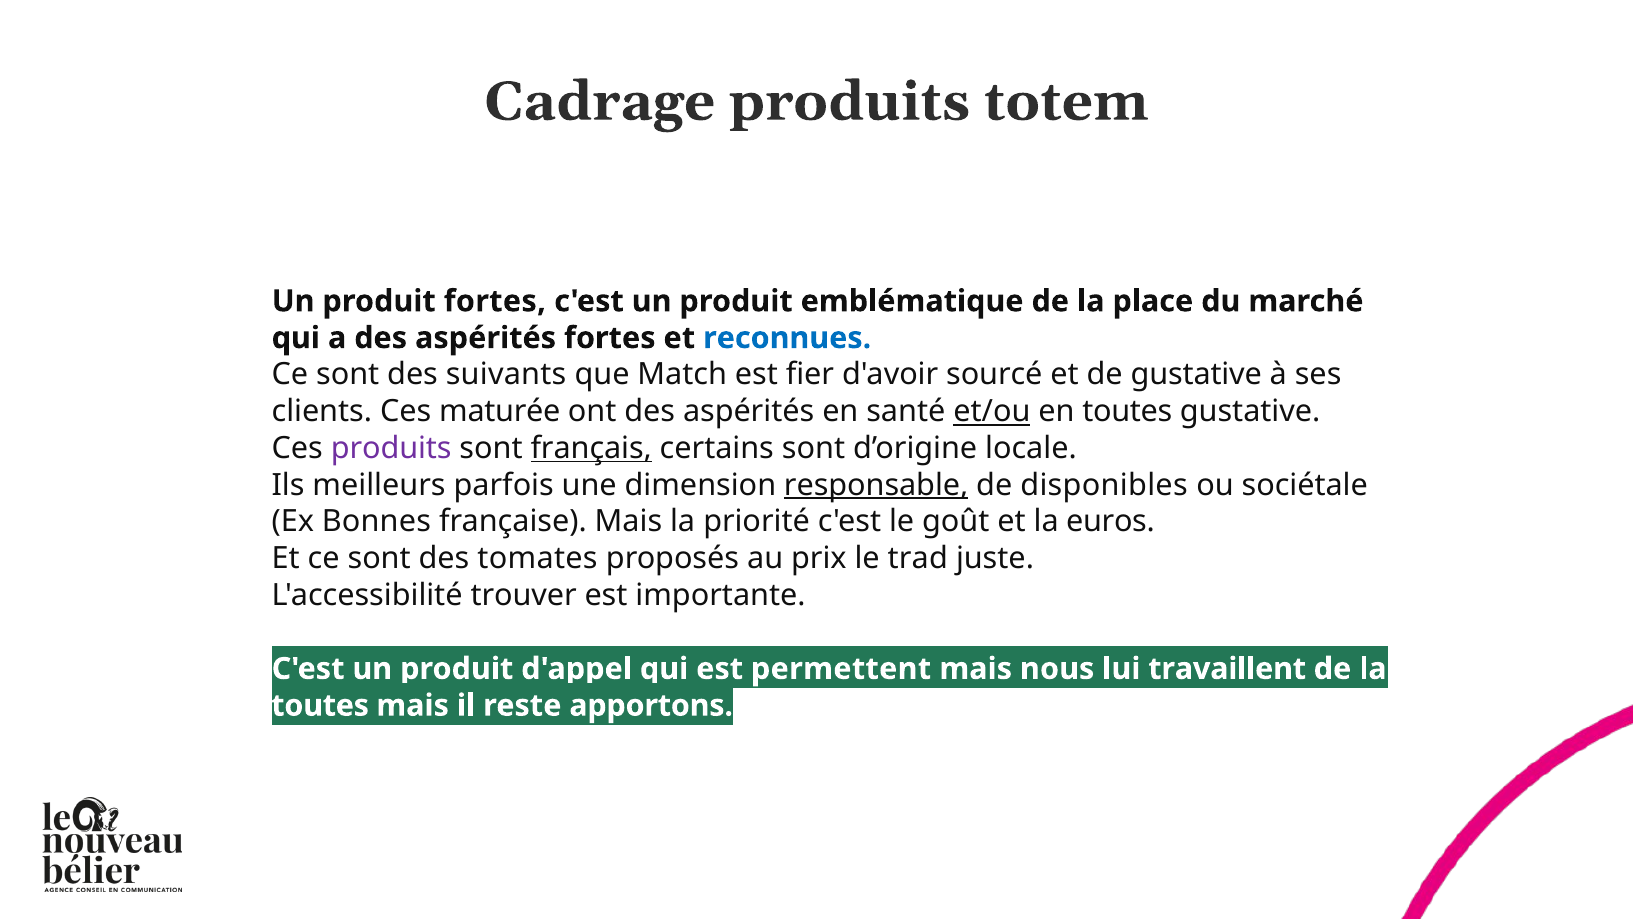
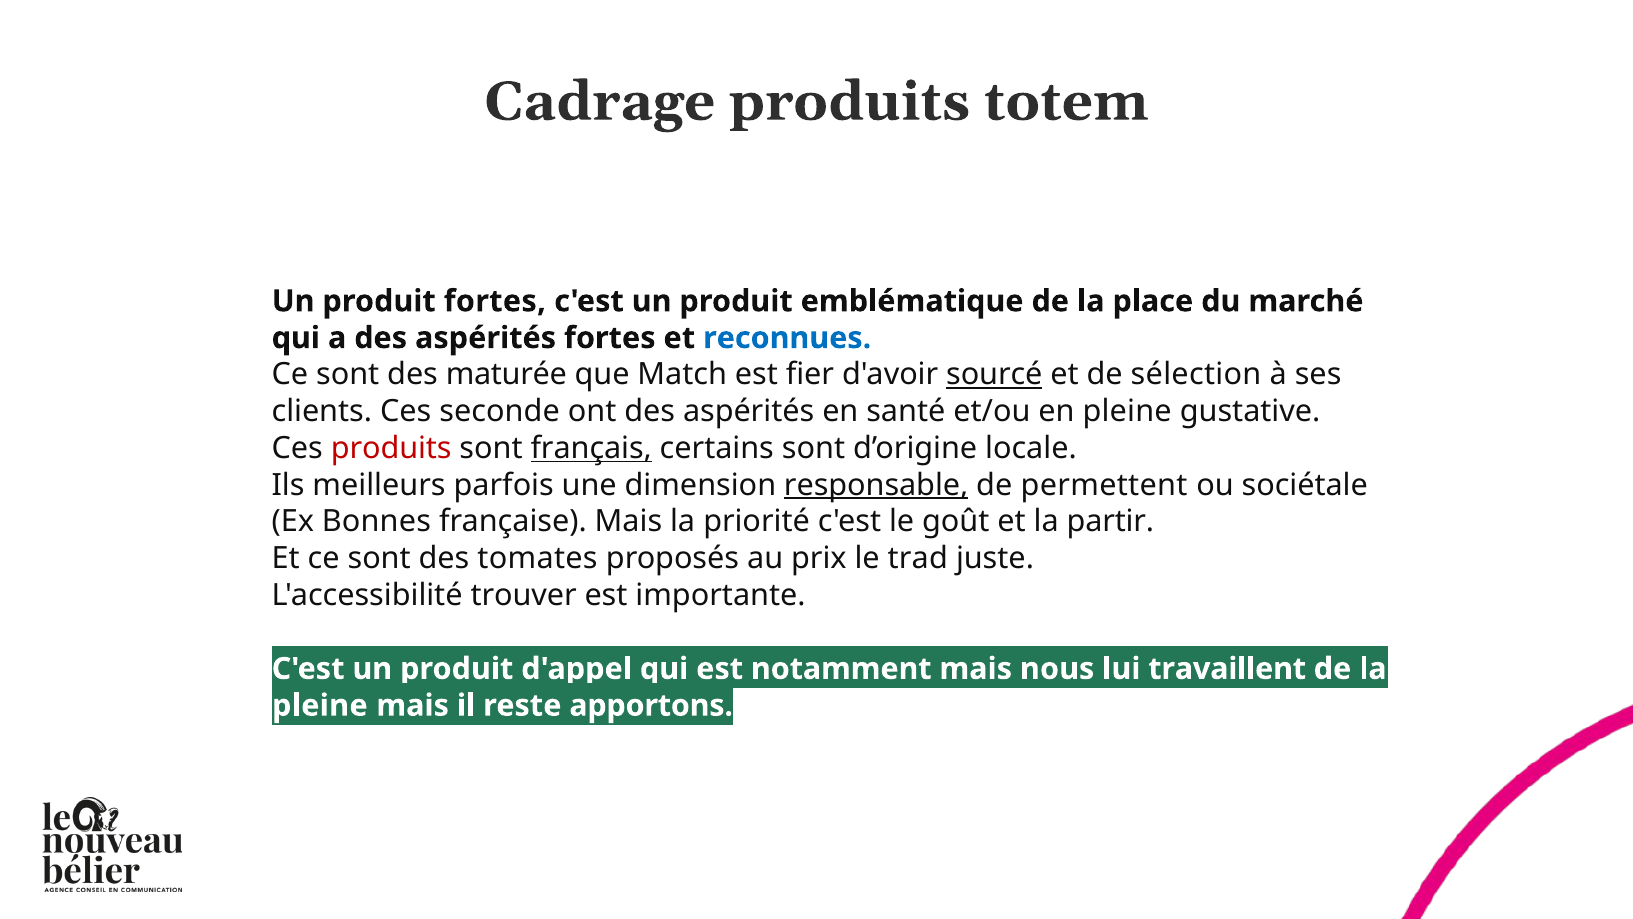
suivants: suivants -> maturée (506, 375)
sourcé underline: none -> present (994, 375)
de gustative: gustative -> sélection (1196, 375)
maturée: maturée -> seconde (500, 411)
et/ou underline: present -> none (992, 411)
en toutes: toutes -> pleine (1127, 411)
produits colour: purple -> red (391, 448)
disponibles: disponibles -> permettent (1104, 485)
euros: euros -> partir (1110, 522)
permettent: permettent -> notamment (841, 669)
toutes: toutes -> pleine (320, 705)
